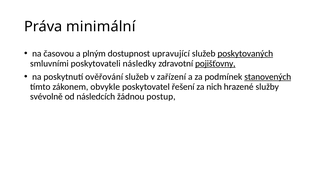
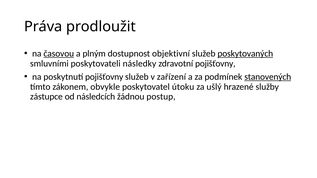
minimální: minimální -> prodloužit (101, 27)
časovou underline: none -> present (59, 54)
upravující: upravující -> objektivní (171, 54)
pojišťovny underline: present -> none (215, 64)
poskytnutí ověřování: ověřování -> pojišťovny (104, 77)
řešení: řešení -> útoku (183, 87)
nich: nich -> ušlý (214, 87)
svévolně: svévolně -> zástupce (46, 97)
